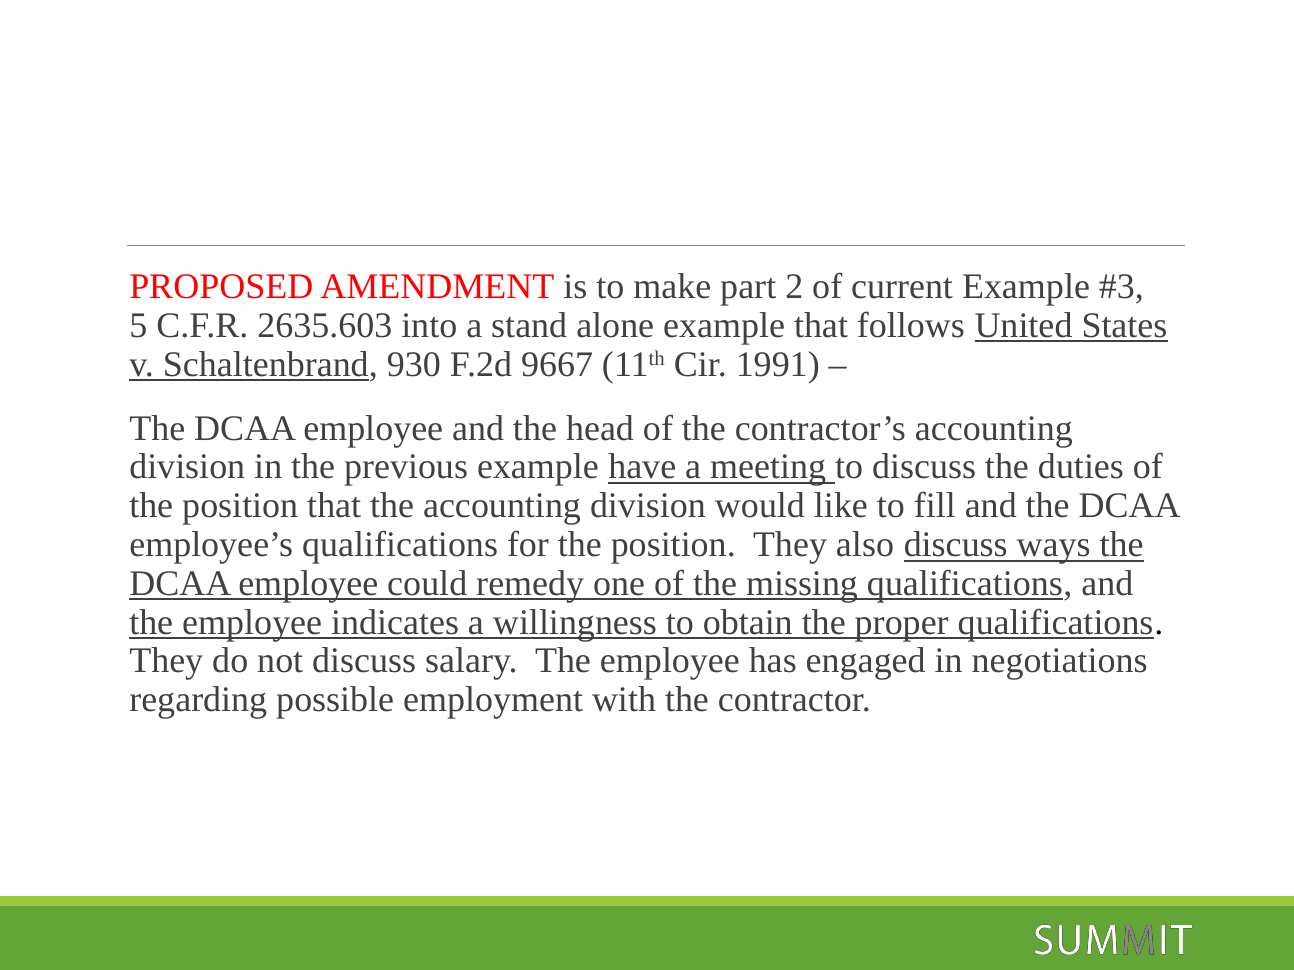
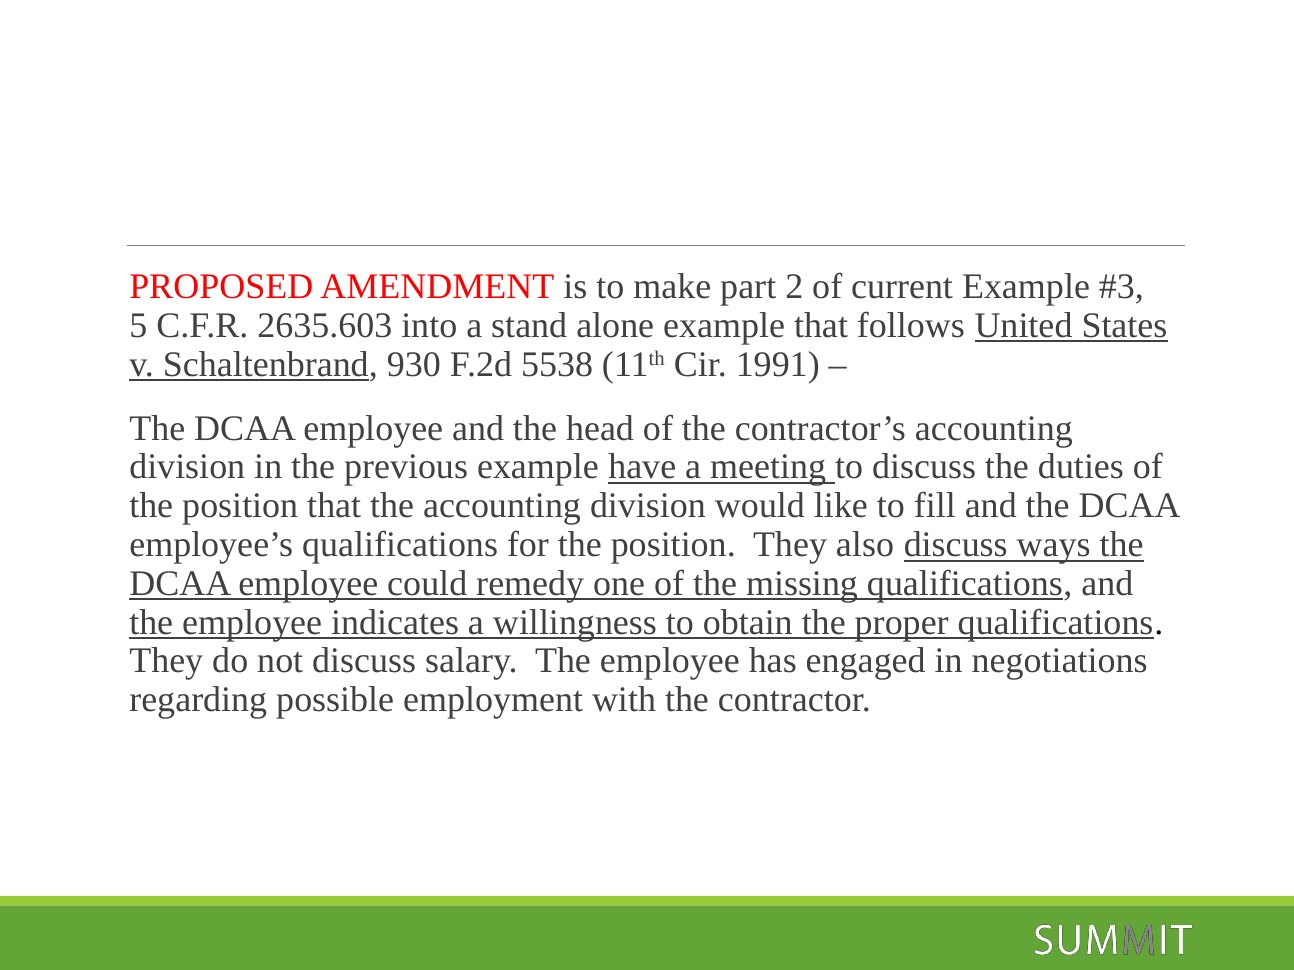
9667: 9667 -> 5538 (557, 365)
